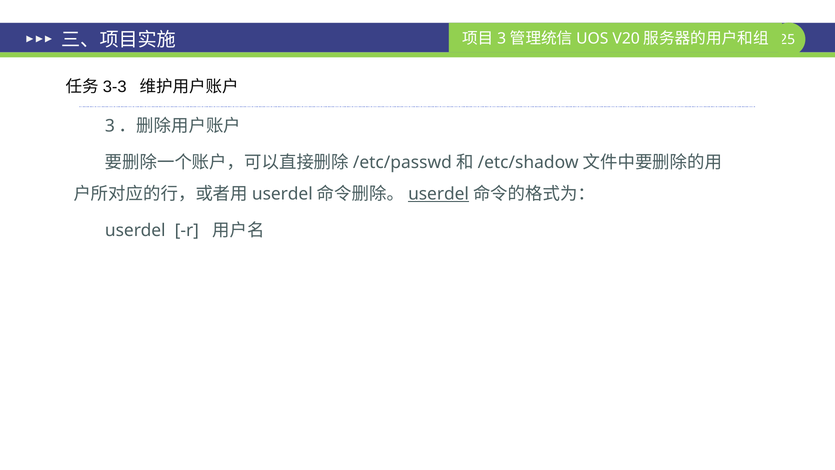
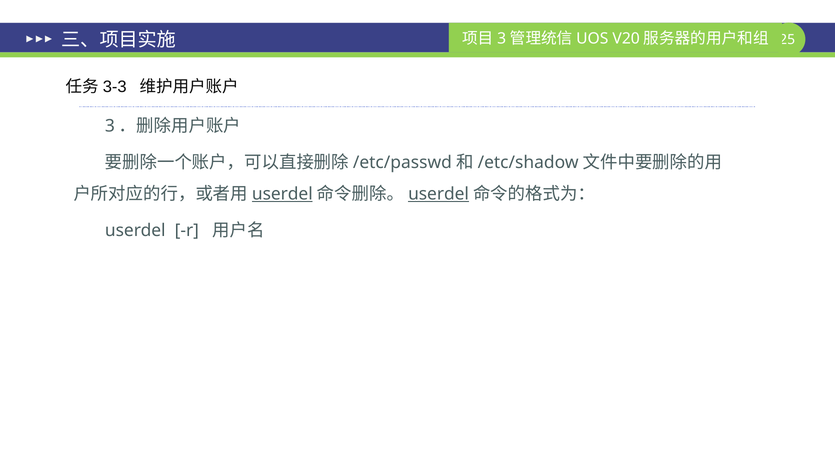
userdel underline: none -> present (282, 194)
